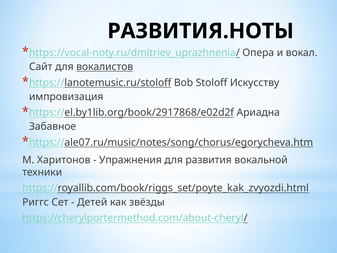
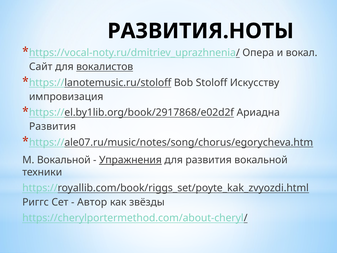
Забавное: Забавное -> Развития (52, 126)
М Харитонов: Харитонов -> Вокальной (64, 160)
Упражнения underline: none -> present (130, 160)
Детей: Детей -> Автор (92, 202)
